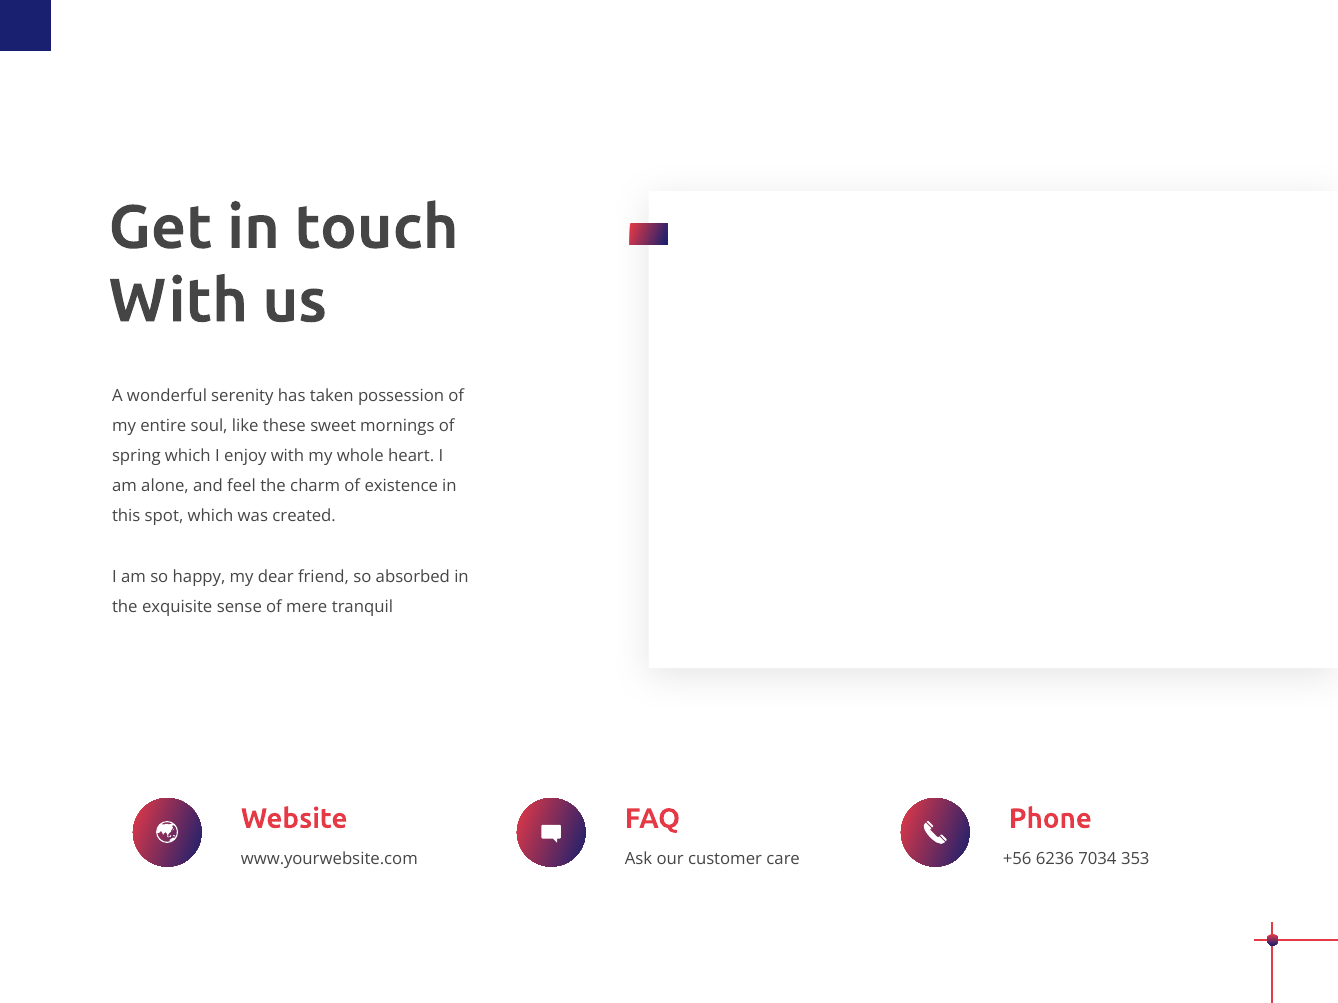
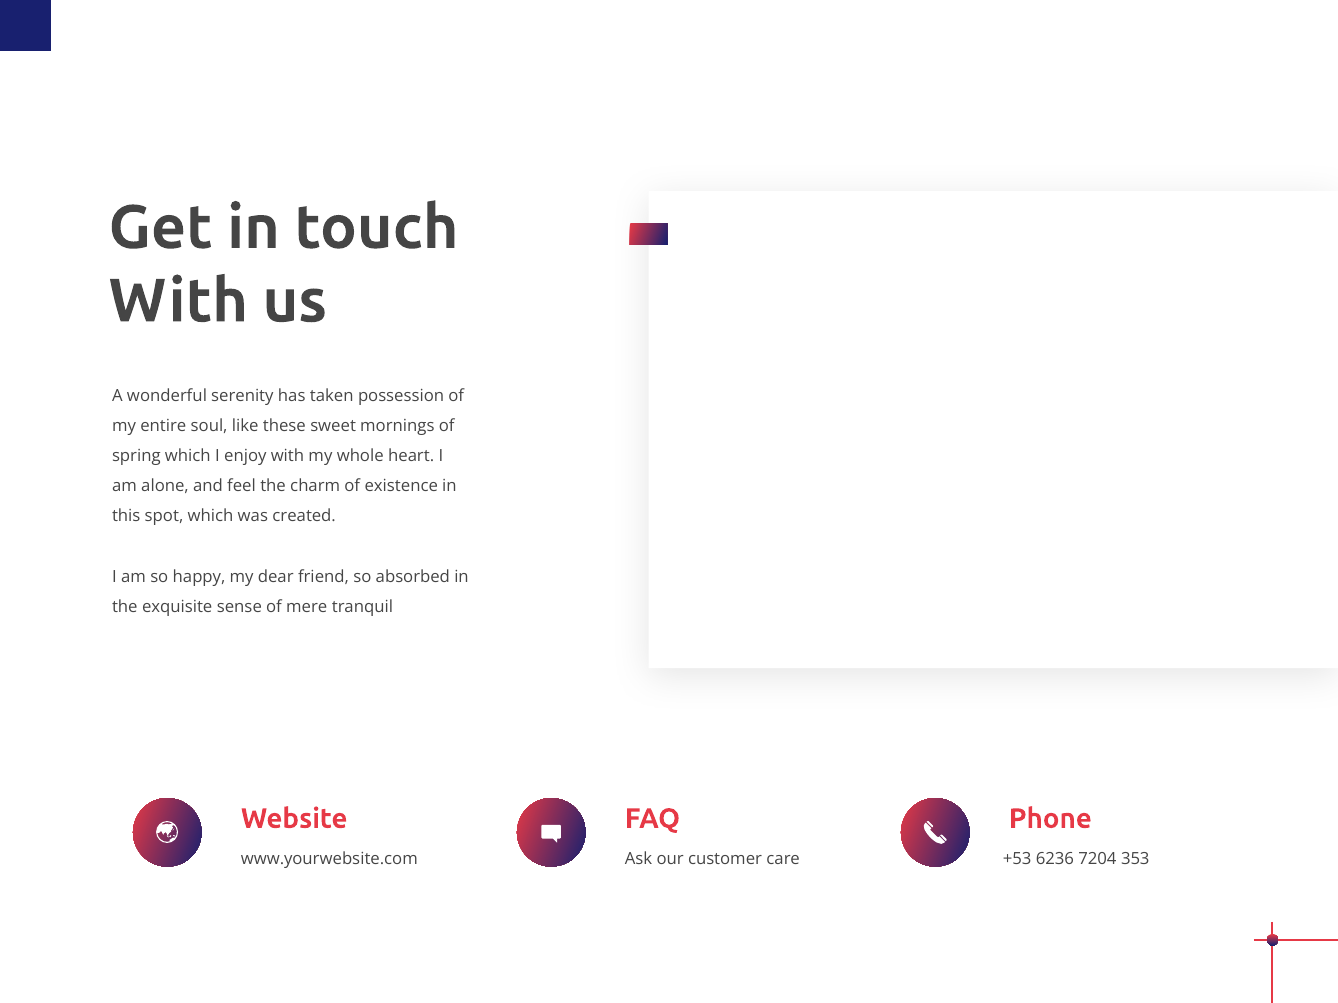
+56: +56 -> +53 (1017, 859)
7034: 7034 -> 7204 (1097, 859)
